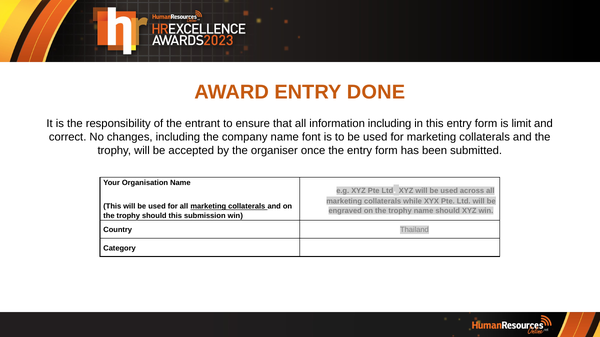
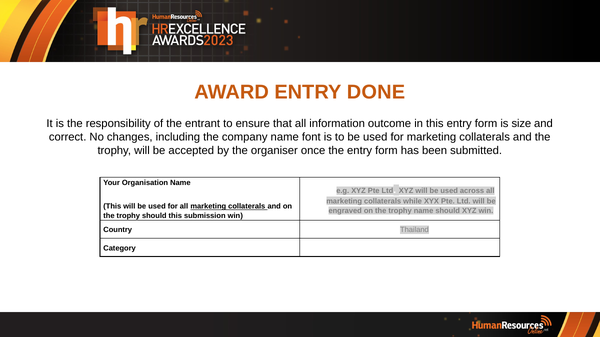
information including: including -> outcome (390, 124)
limit: limit -> size (521, 124)
